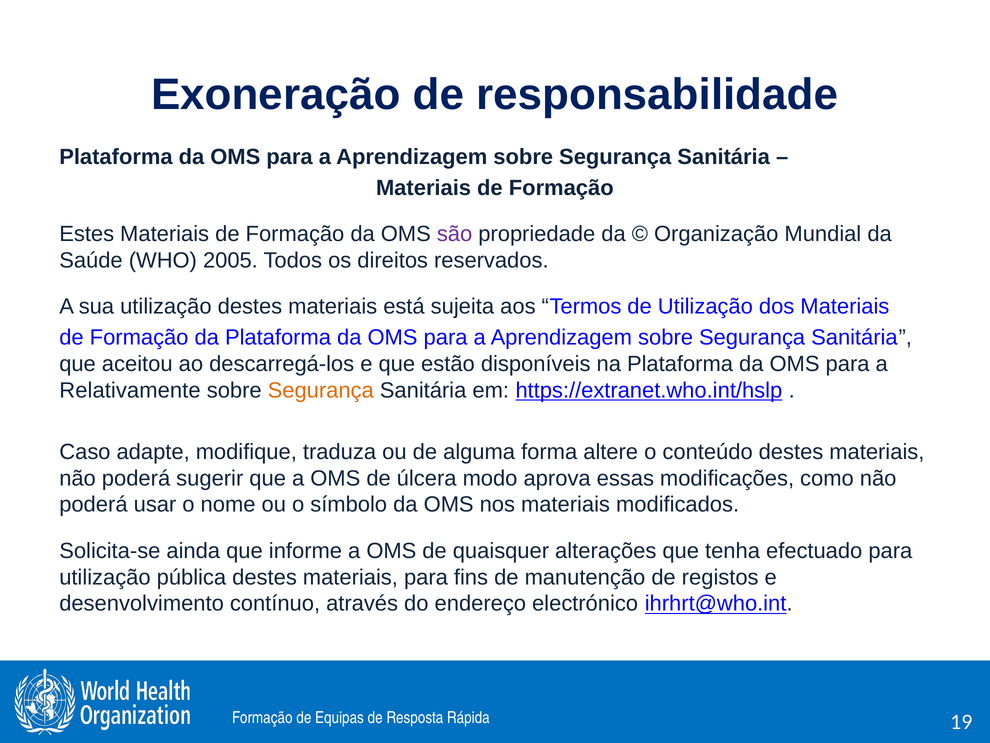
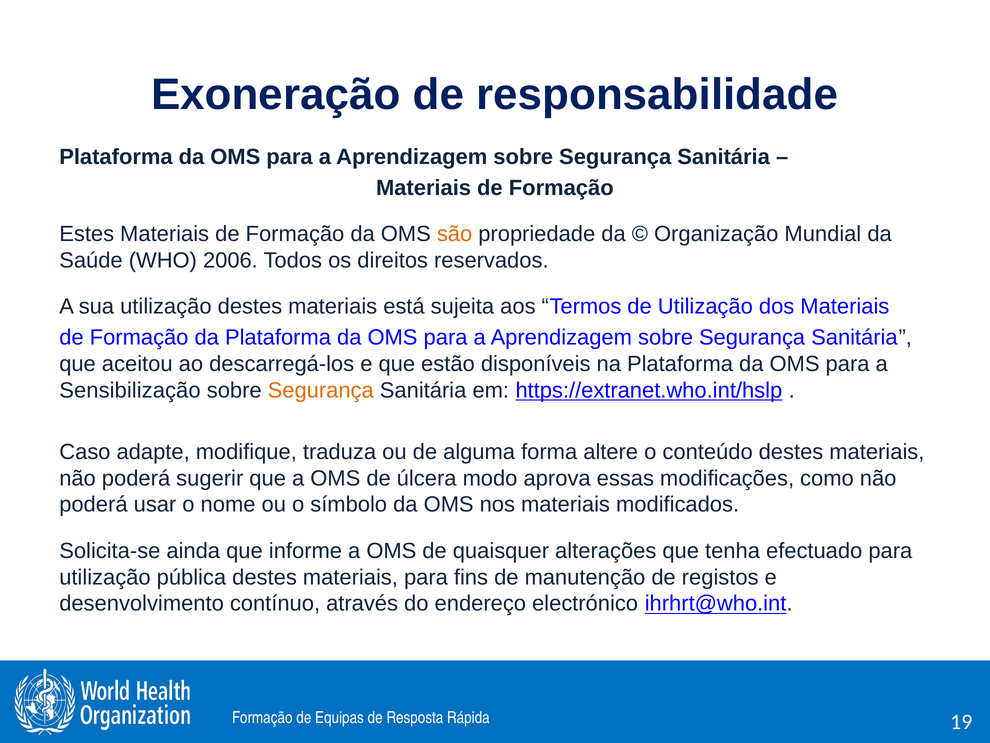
são colour: purple -> orange (455, 234)
2005: 2005 -> 2006 (230, 260)
Relativamente: Relativamente -> Sensibilização (130, 390)
